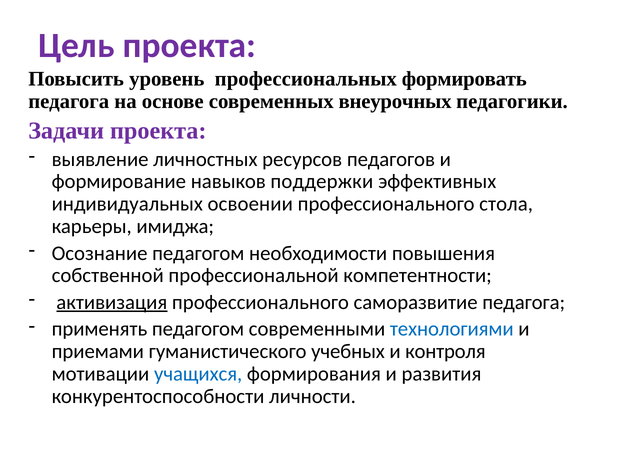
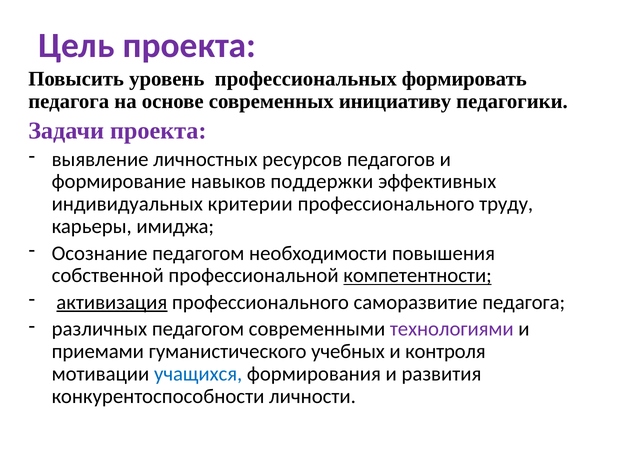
внеурочных: внеурочных -> инициативу (395, 101)
освоении: освоении -> критерии (250, 204)
стола: стола -> труду (506, 204)
компетентности underline: none -> present (418, 276)
применять: применять -> различных (99, 329)
технологиями colour: blue -> purple (452, 329)
